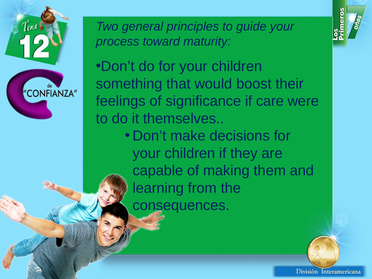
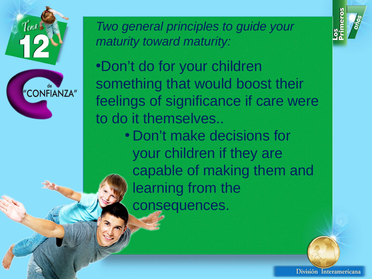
process: process -> maturity (118, 41)
